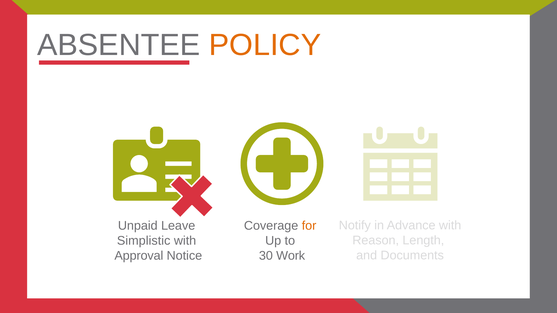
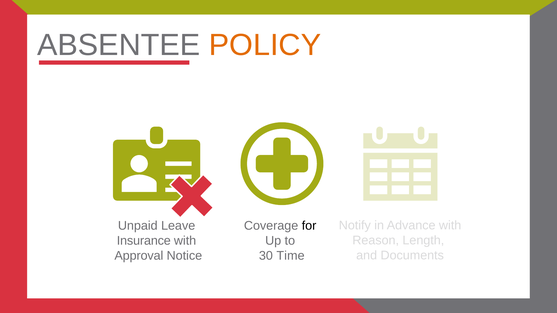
for colour: orange -> black (309, 226)
Simplistic: Simplistic -> Insurance (144, 241)
Work: Work -> Time (291, 256)
